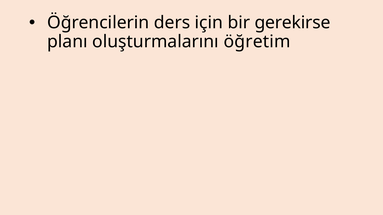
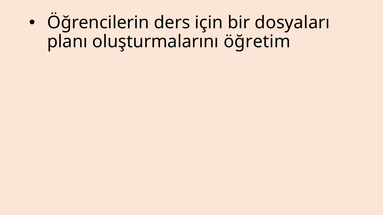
gerekirse: gerekirse -> dosyaları (292, 23)
